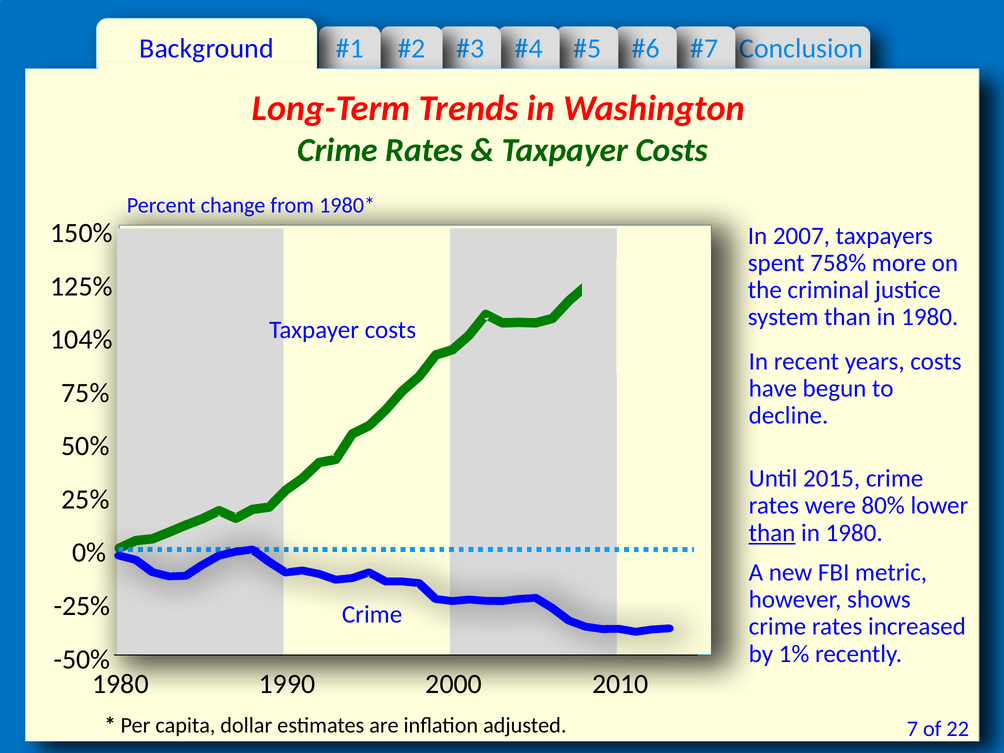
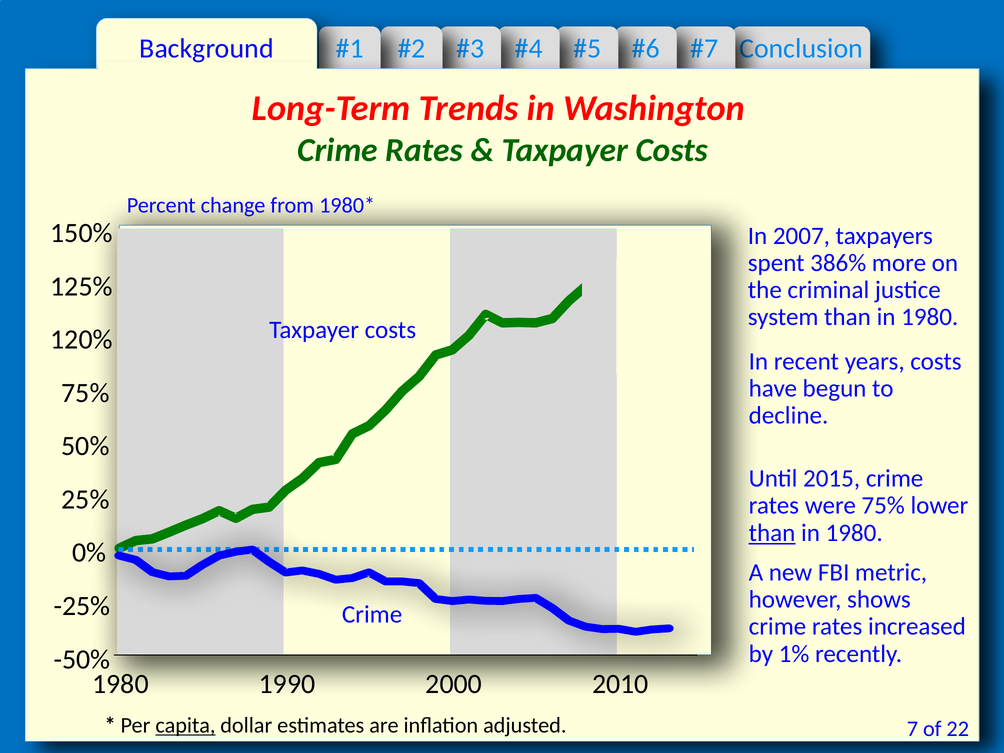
758%: 758% -> 386% (838, 263)
104%: 104% -> 120% (81, 340)
were 80%: 80% -> 75% (883, 506)
capita underline: none -> present (185, 725)
